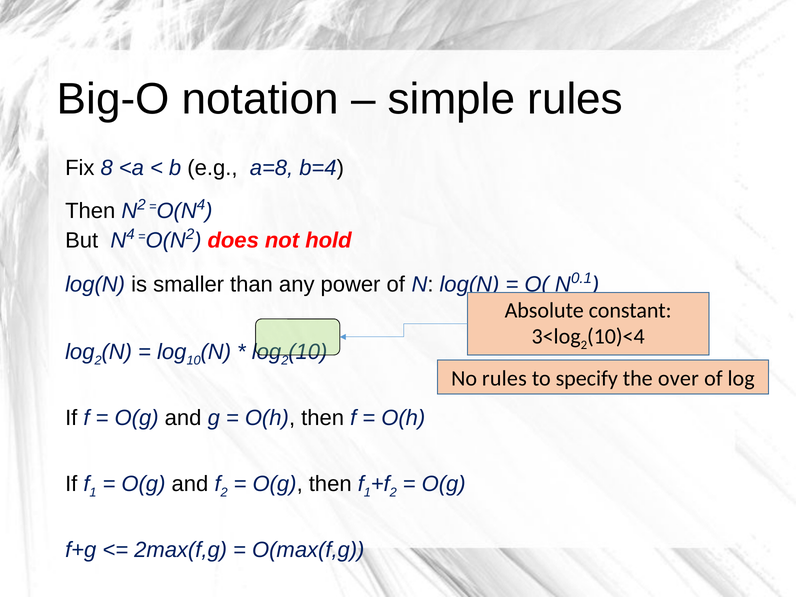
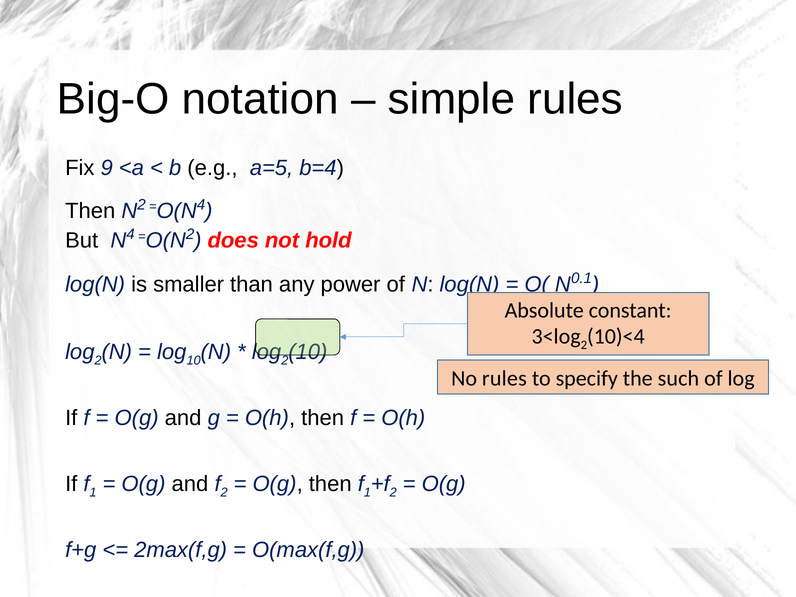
8: 8 -> 9 (107, 168)
a=8: a=8 -> a=5 (272, 168)
over: over -> such (678, 378)
